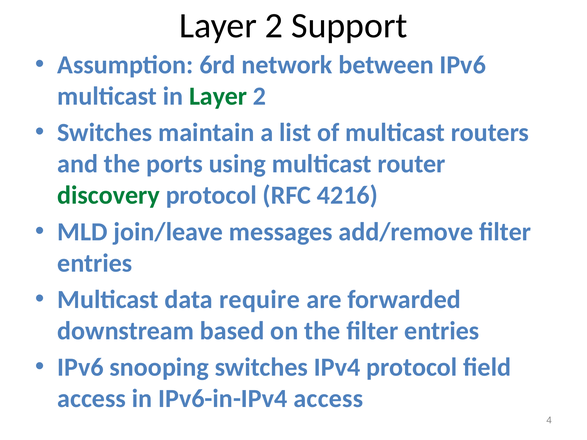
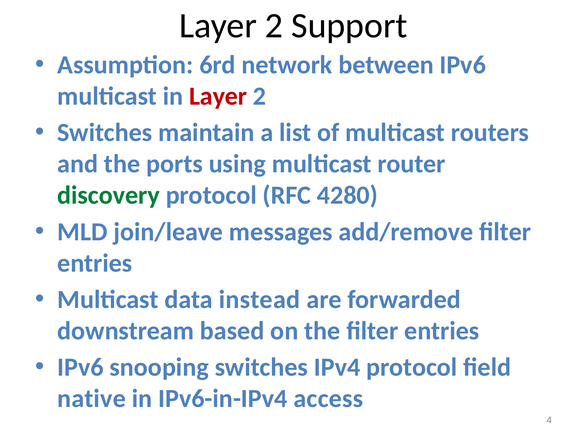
Layer colour: green -> red (218, 96)
4216: 4216 -> 4280 (347, 195)
require: require -> instead (259, 300)
access: access -> native (92, 399)
